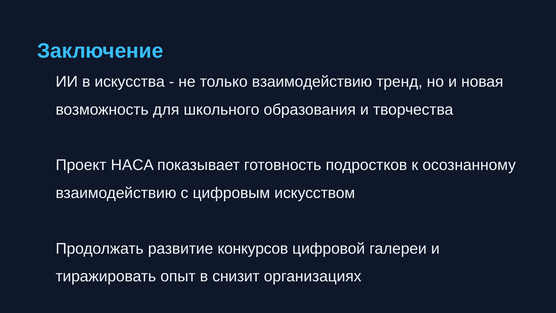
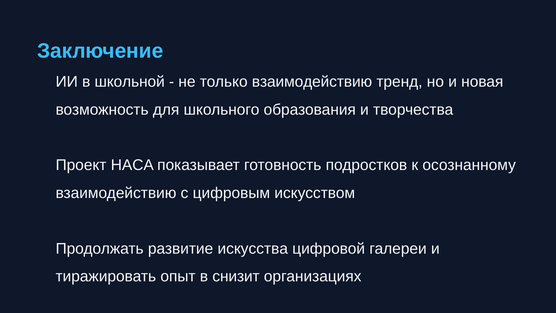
искусства: искусства -> школьной (130, 82)
конкурсов: конкурсов -> искусства (253, 248)
